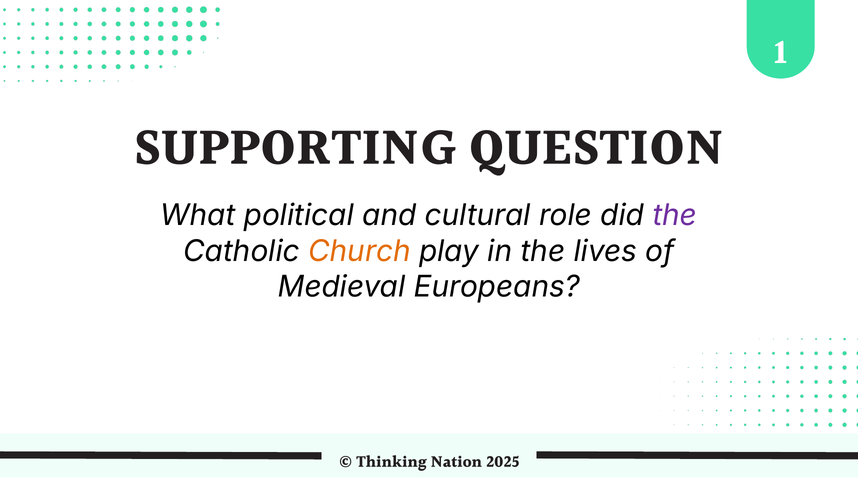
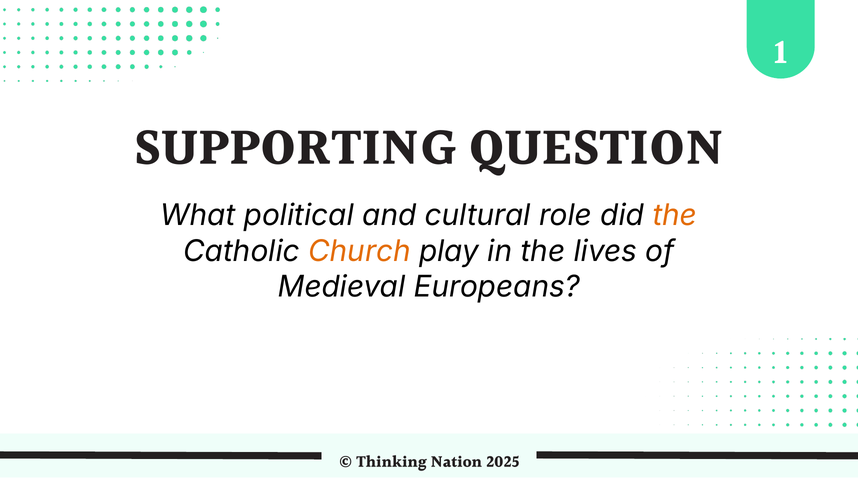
the colour: purple -> orange (675, 215)
